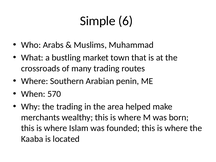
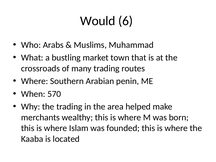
Simple: Simple -> Would (98, 21)
